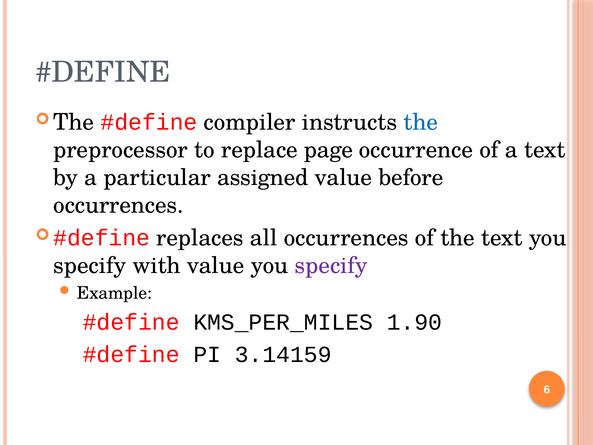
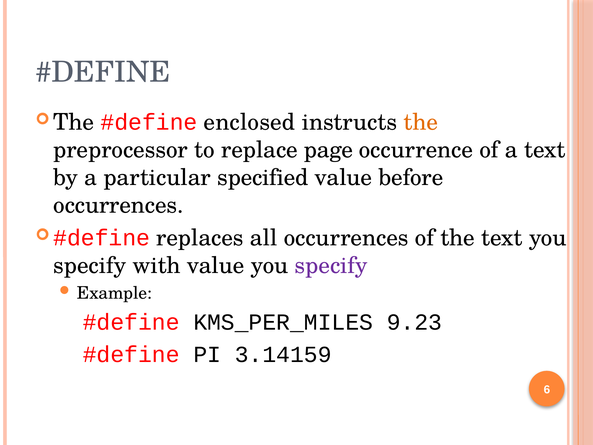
compiler: compiler -> enclosed (249, 122)
the colour: blue -> orange (421, 122)
assigned: assigned -> specified (263, 178)
1.90: 1.90 -> 9.23 (414, 322)
